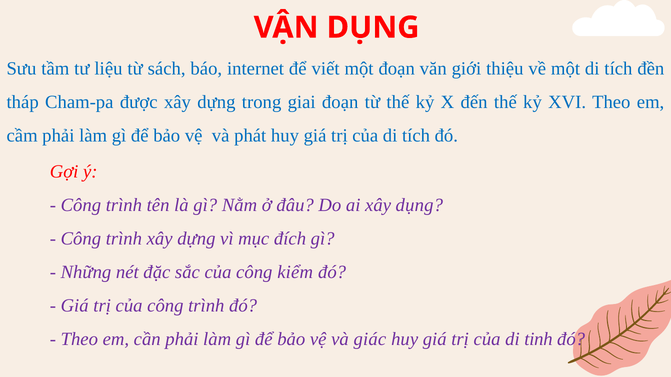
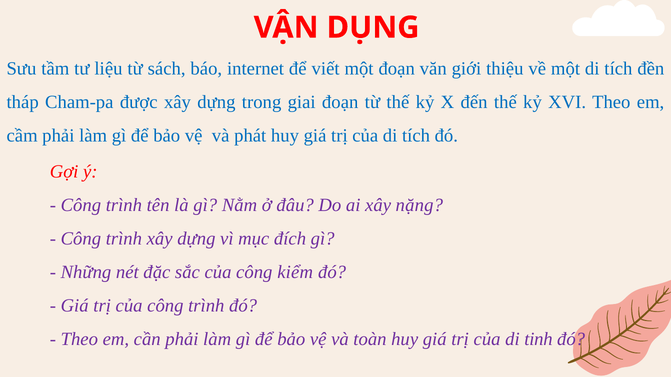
xây dụng: dụng -> nặng (419, 205)
giác: giác -> toàn (370, 340)
